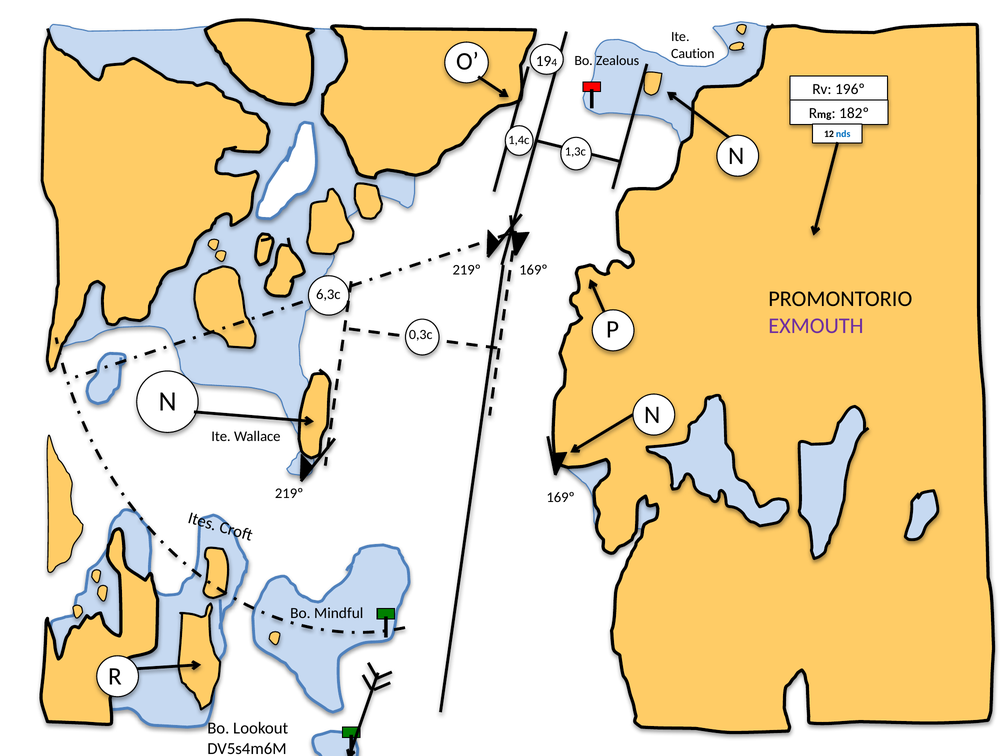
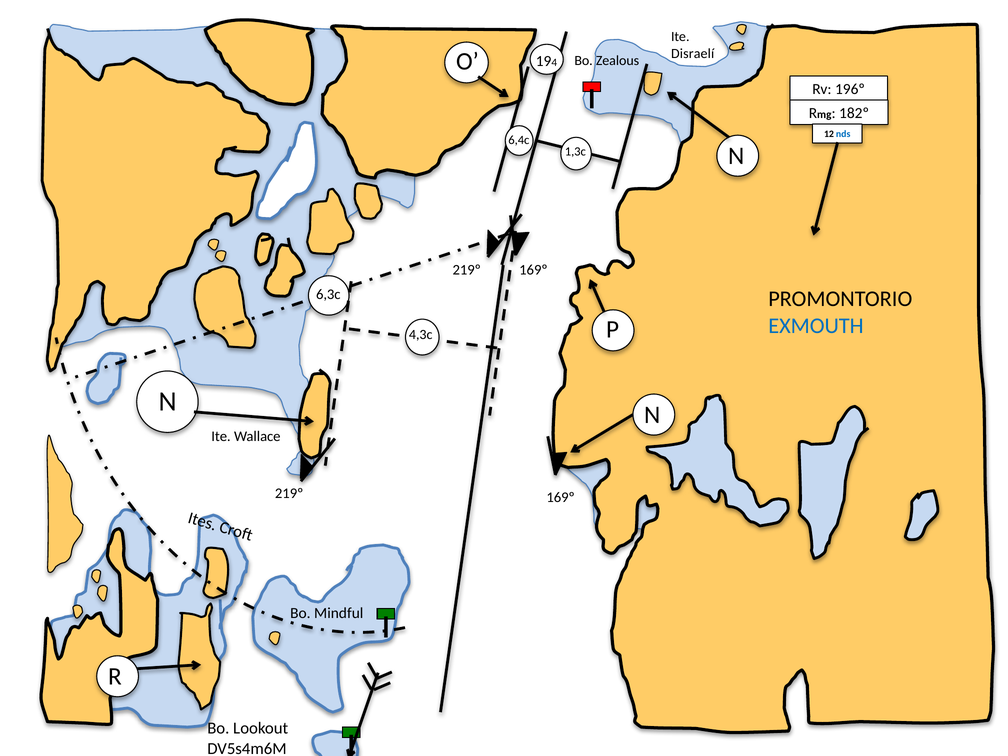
Caution: Caution -> Disraelí (693, 54)
1,4c: 1,4c -> 6,4c (519, 140)
EXMOUTH colour: purple -> blue (816, 326)
0,3c: 0,3c -> 4,3c (421, 335)
